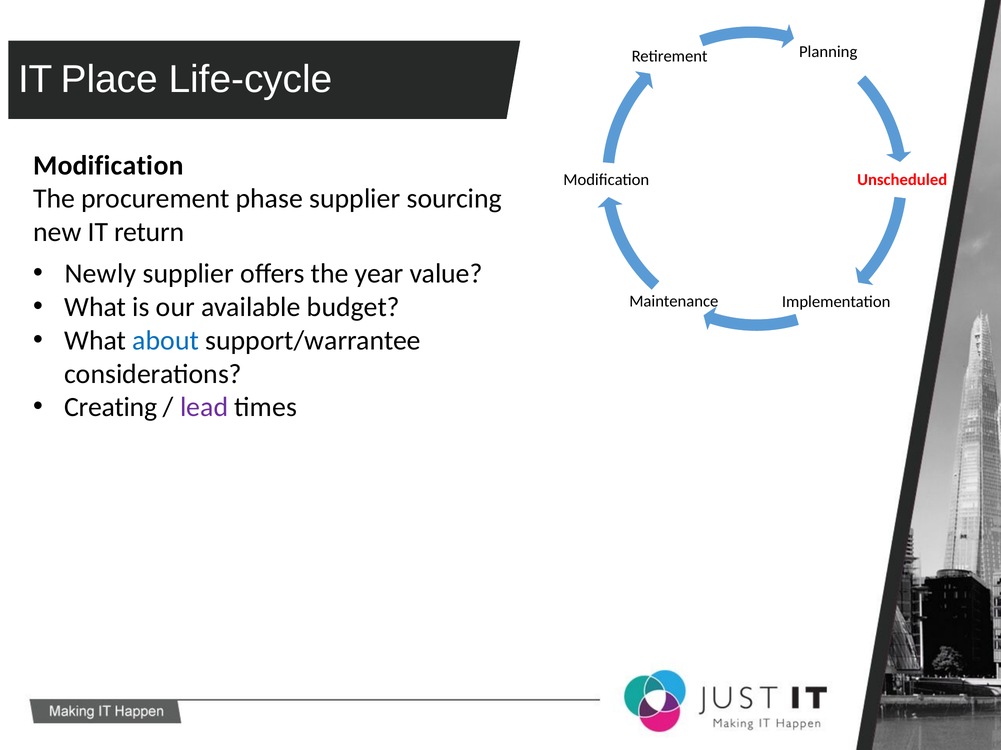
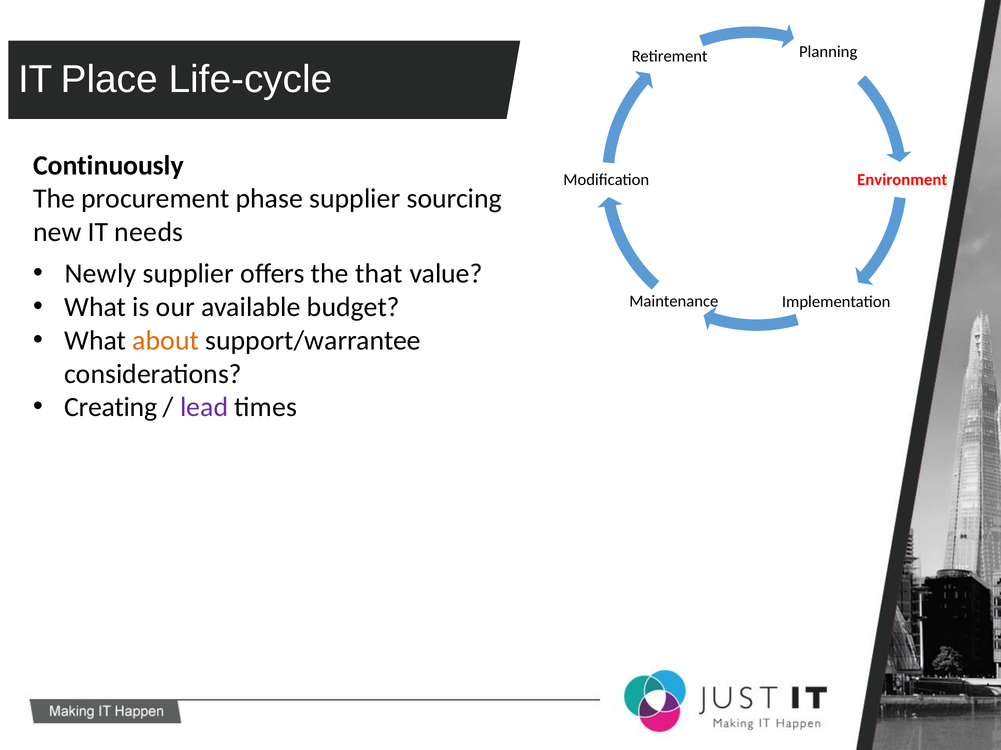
Modification: Modification -> Continuously (108, 166)
Unscheduled: Unscheduled -> Environment (902, 180)
return: return -> needs (149, 232)
year: year -> that (379, 274)
about colour: blue -> orange (166, 341)
